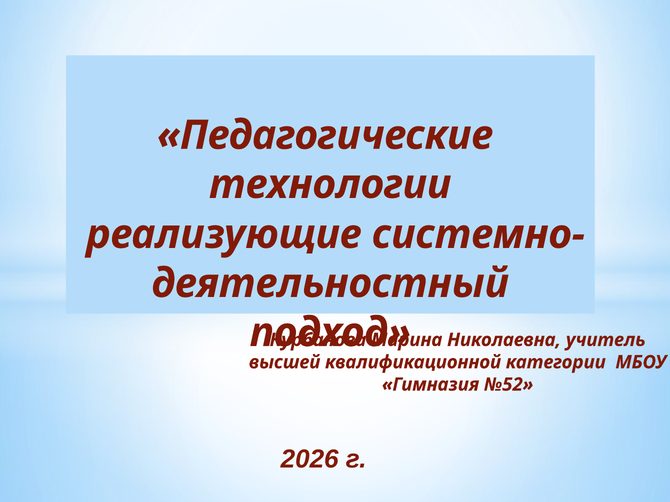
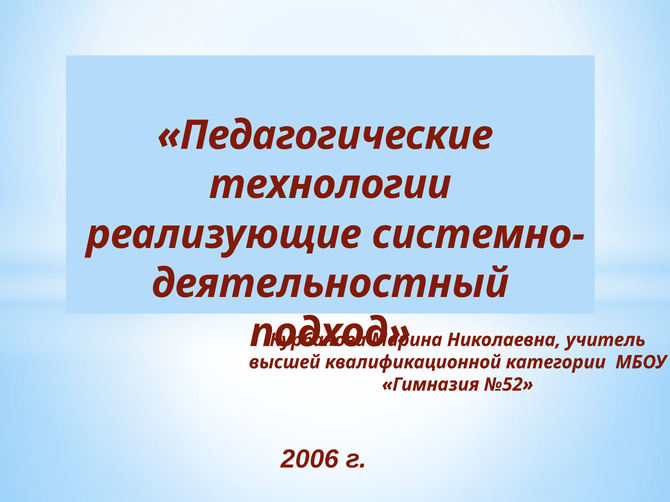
2026: 2026 -> 2006 (310, 460)
